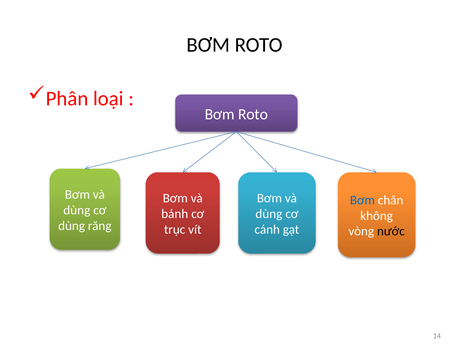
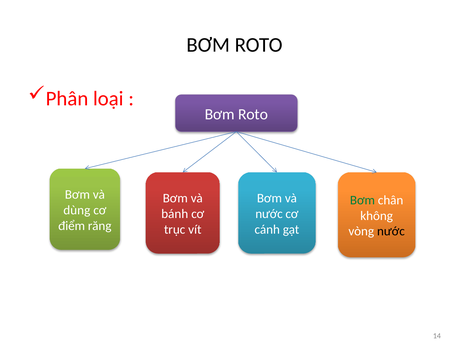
Bơm colour: blue -> green (362, 200)
dùng: dùng -> nước (269, 214)
dùng: dùng -> điểm (72, 226)
